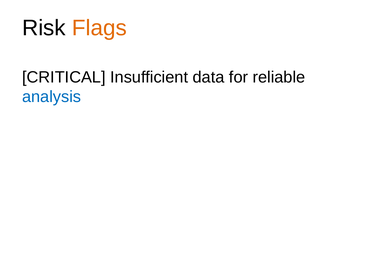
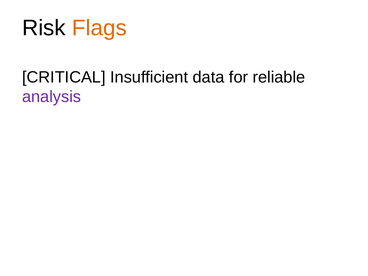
analysis colour: blue -> purple (52, 97)
